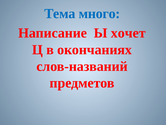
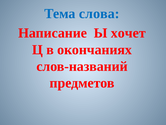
много: много -> слова (99, 14)
